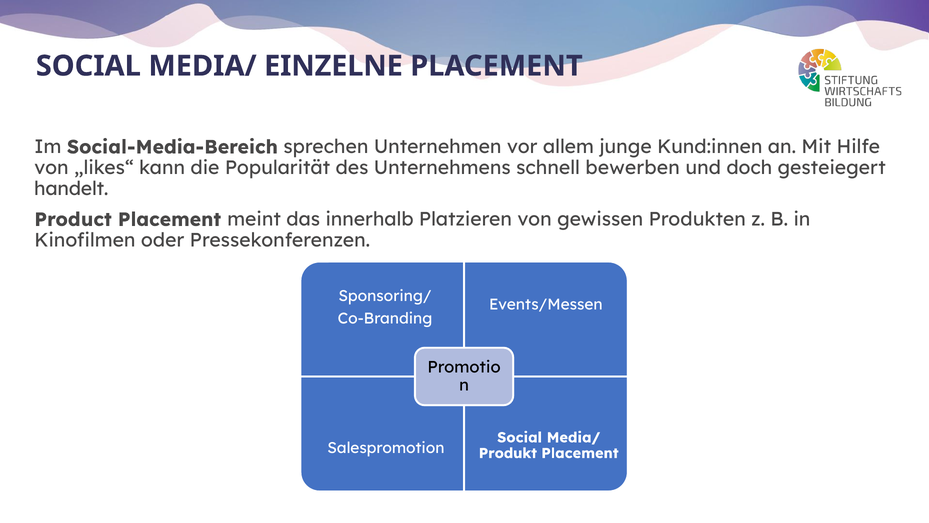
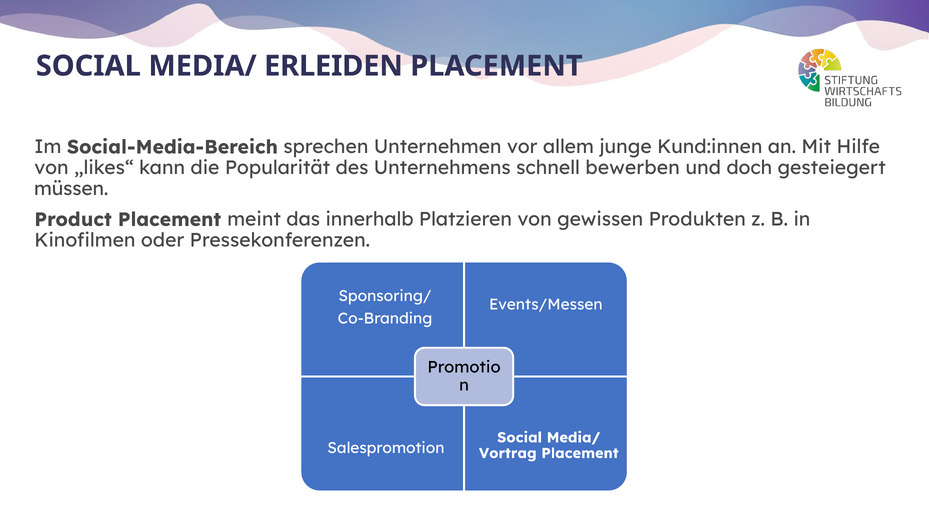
EINZELNE: EINZELNE -> ERLEIDEN (333, 66)
handelt: handelt -> müssen (71, 189)
Produkt: Produkt -> Vortrag (508, 453)
